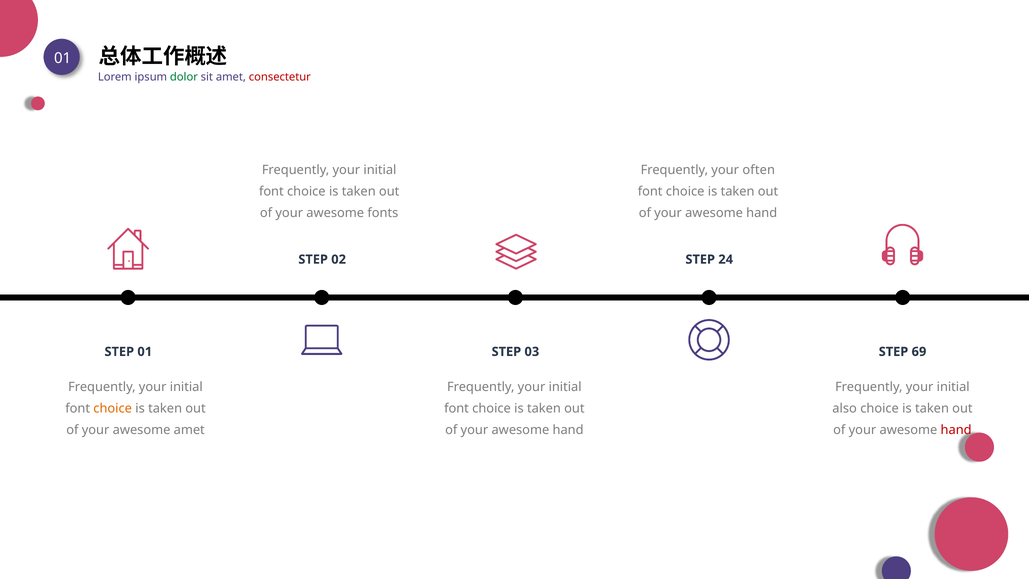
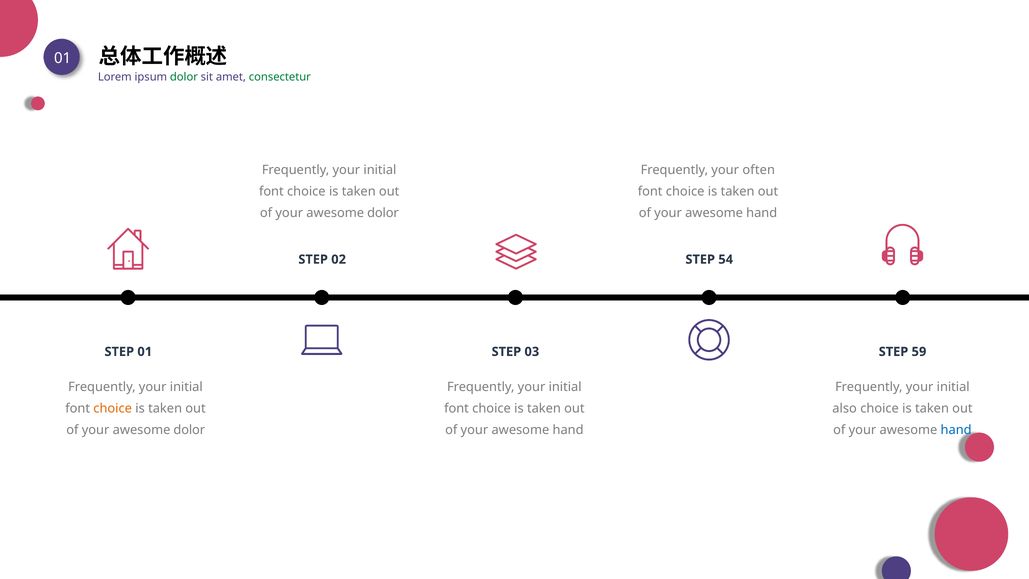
consectetur colour: red -> green (280, 77)
fonts: fonts -> dolor (383, 213)
24: 24 -> 54 (726, 259)
69: 69 -> 59 (919, 352)
amet: amet -> dolor (189, 430)
hand colour: red -> blue (956, 430)
